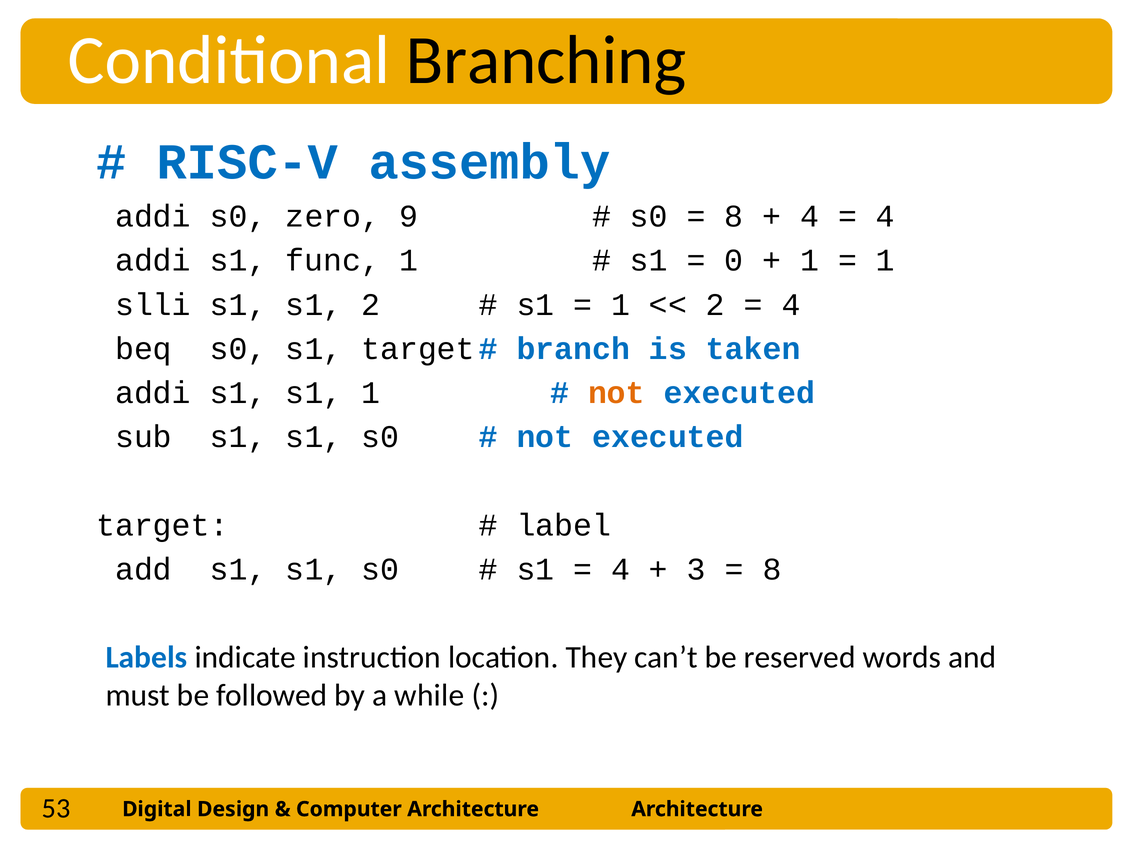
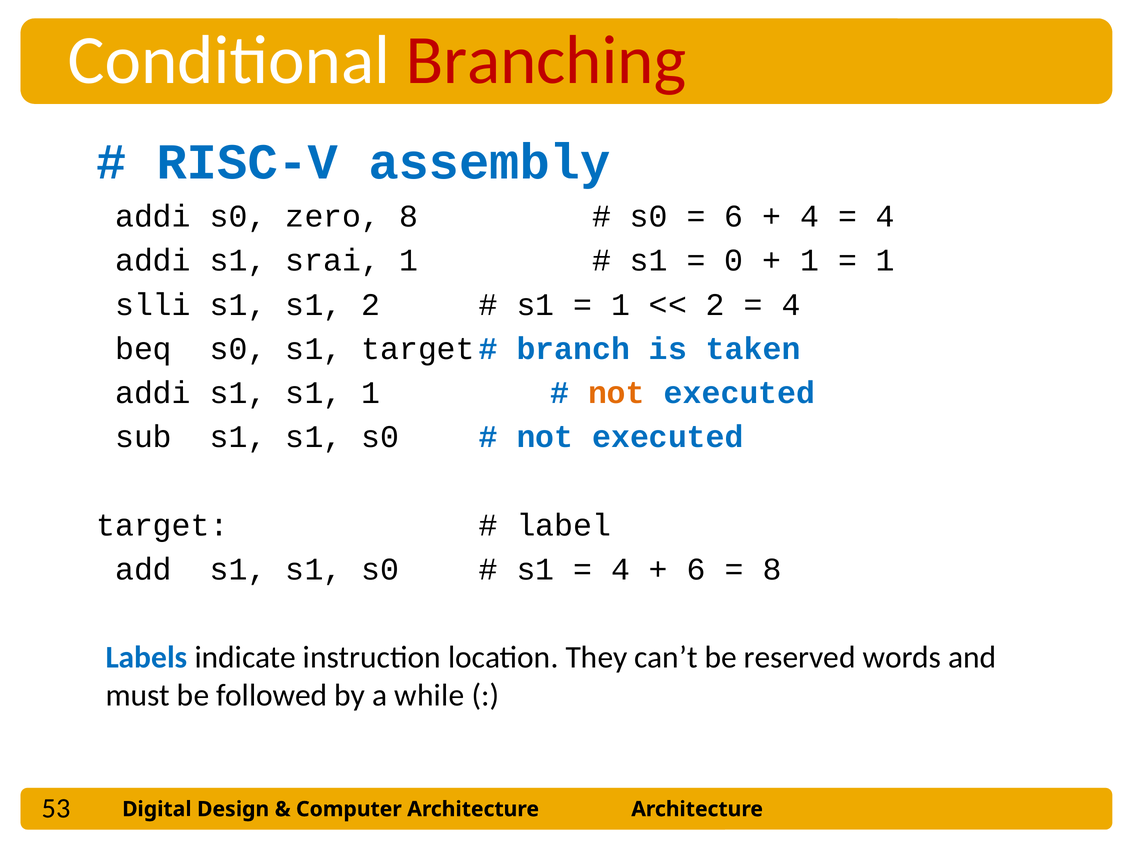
Branching colour: black -> red (546, 60)
zero 9: 9 -> 8 (409, 216)
8: 8 -> 6 (734, 216)
func: func -> srai (333, 260)
3: 3 -> 6 (696, 569)
